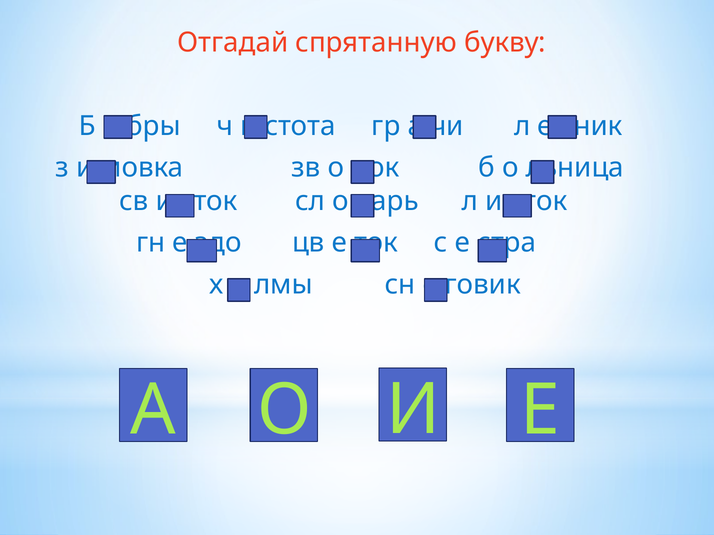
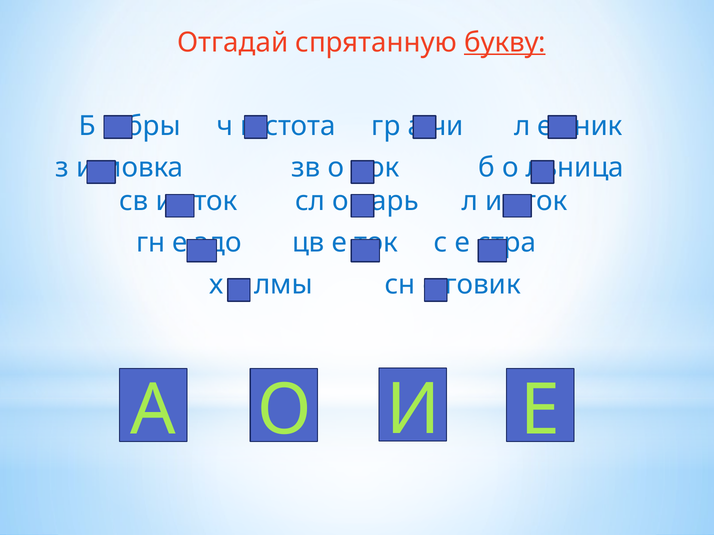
букву underline: none -> present (505, 42)
